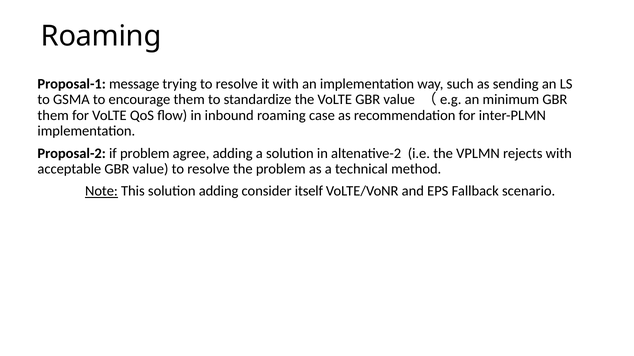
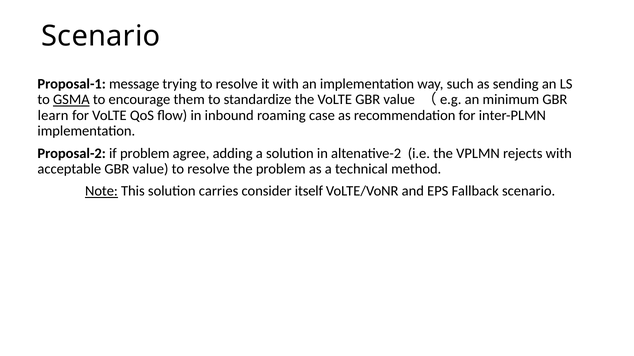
Roaming: Roaming -> Scenario (101, 36)
GSMA underline: none -> present (71, 100)
them: them -> learn (53, 116)
solution adding: adding -> carries (219, 191)
